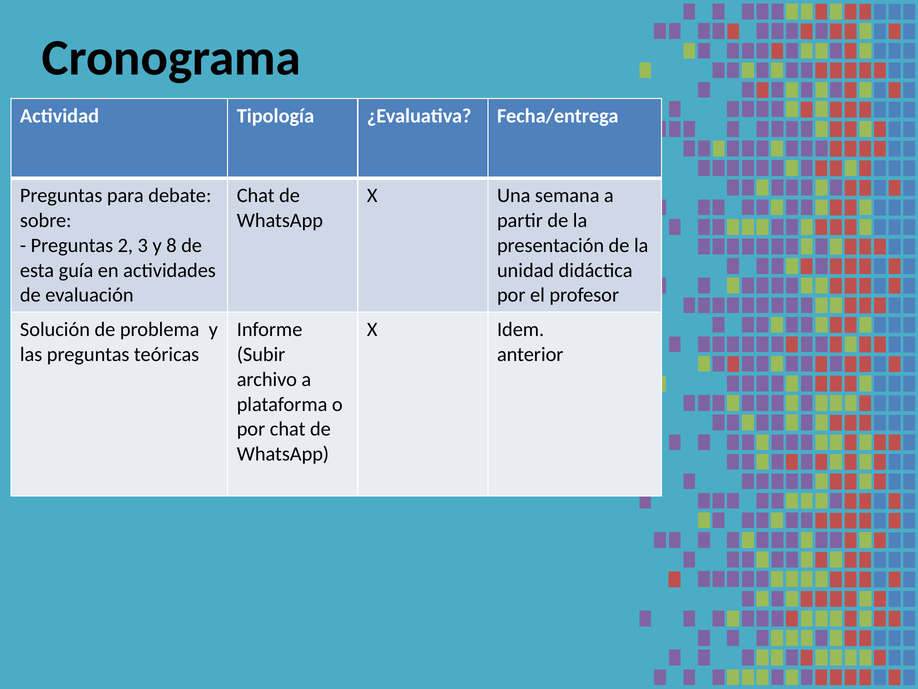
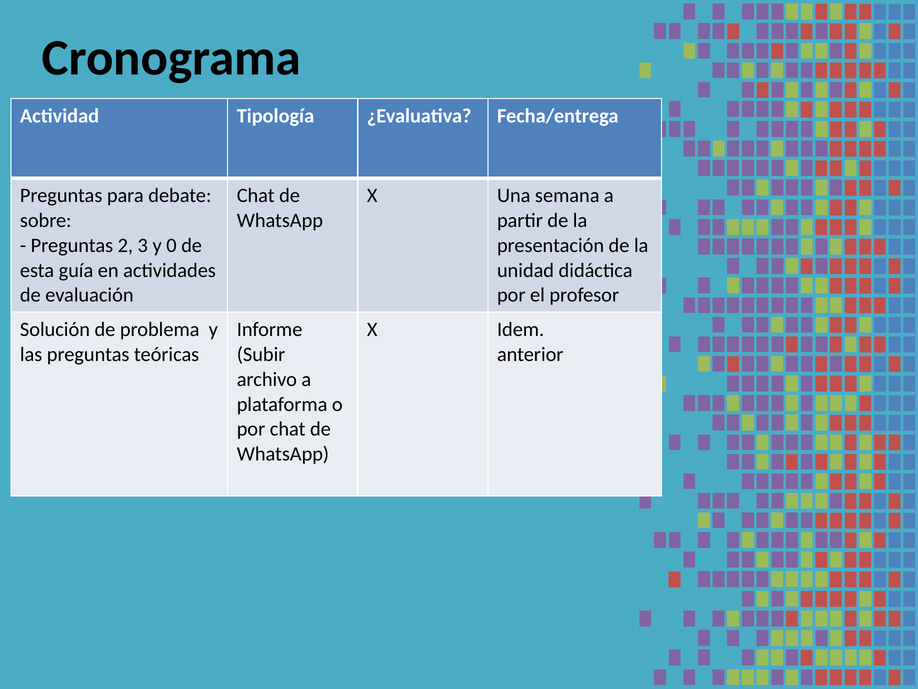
8: 8 -> 0 (171, 245)
